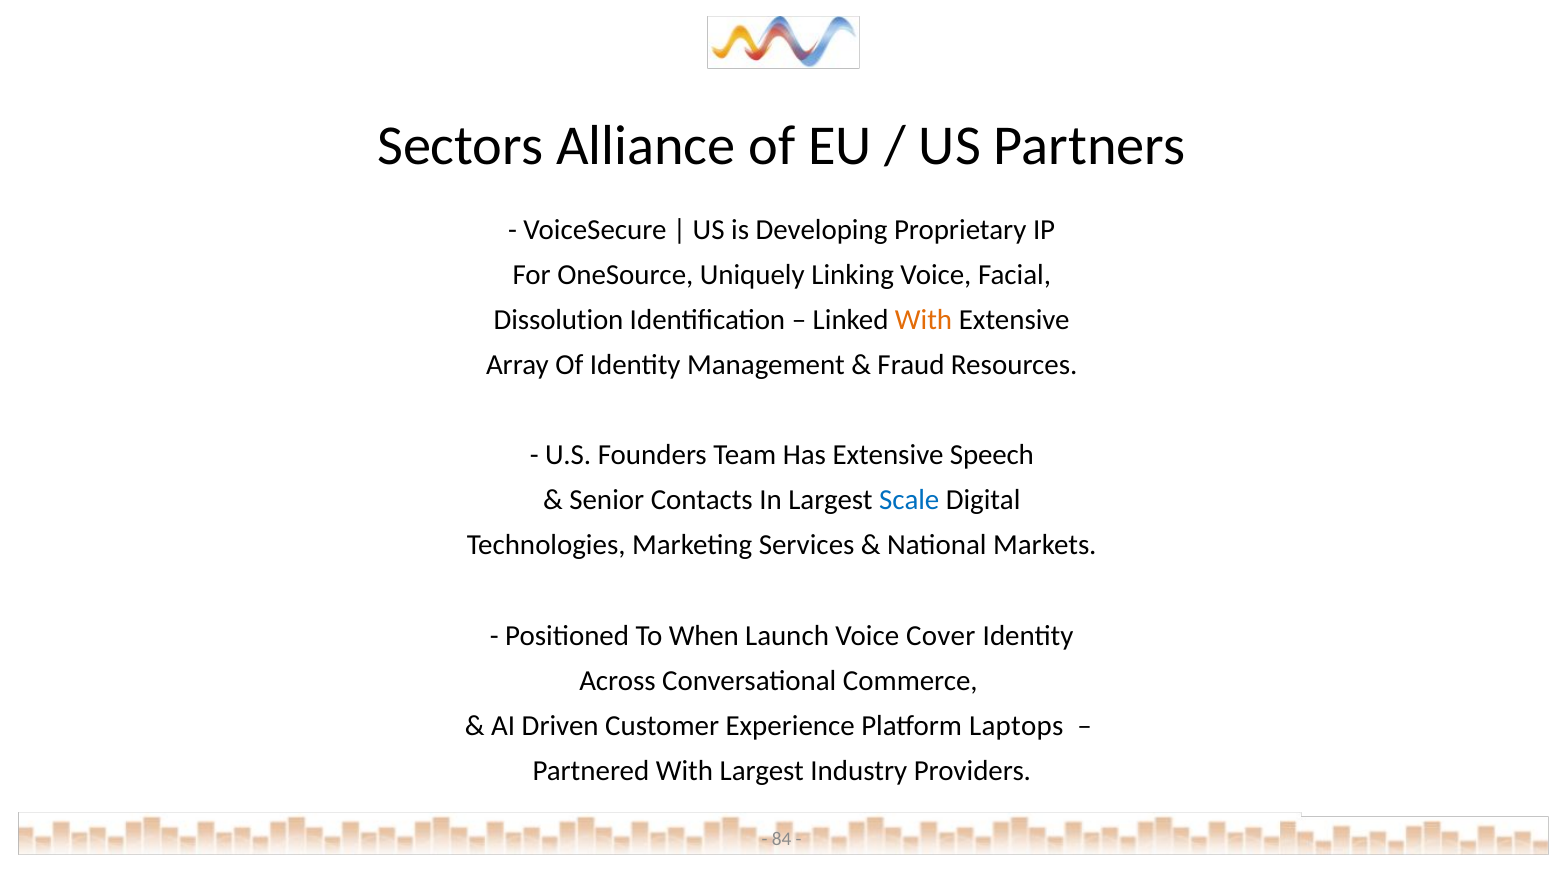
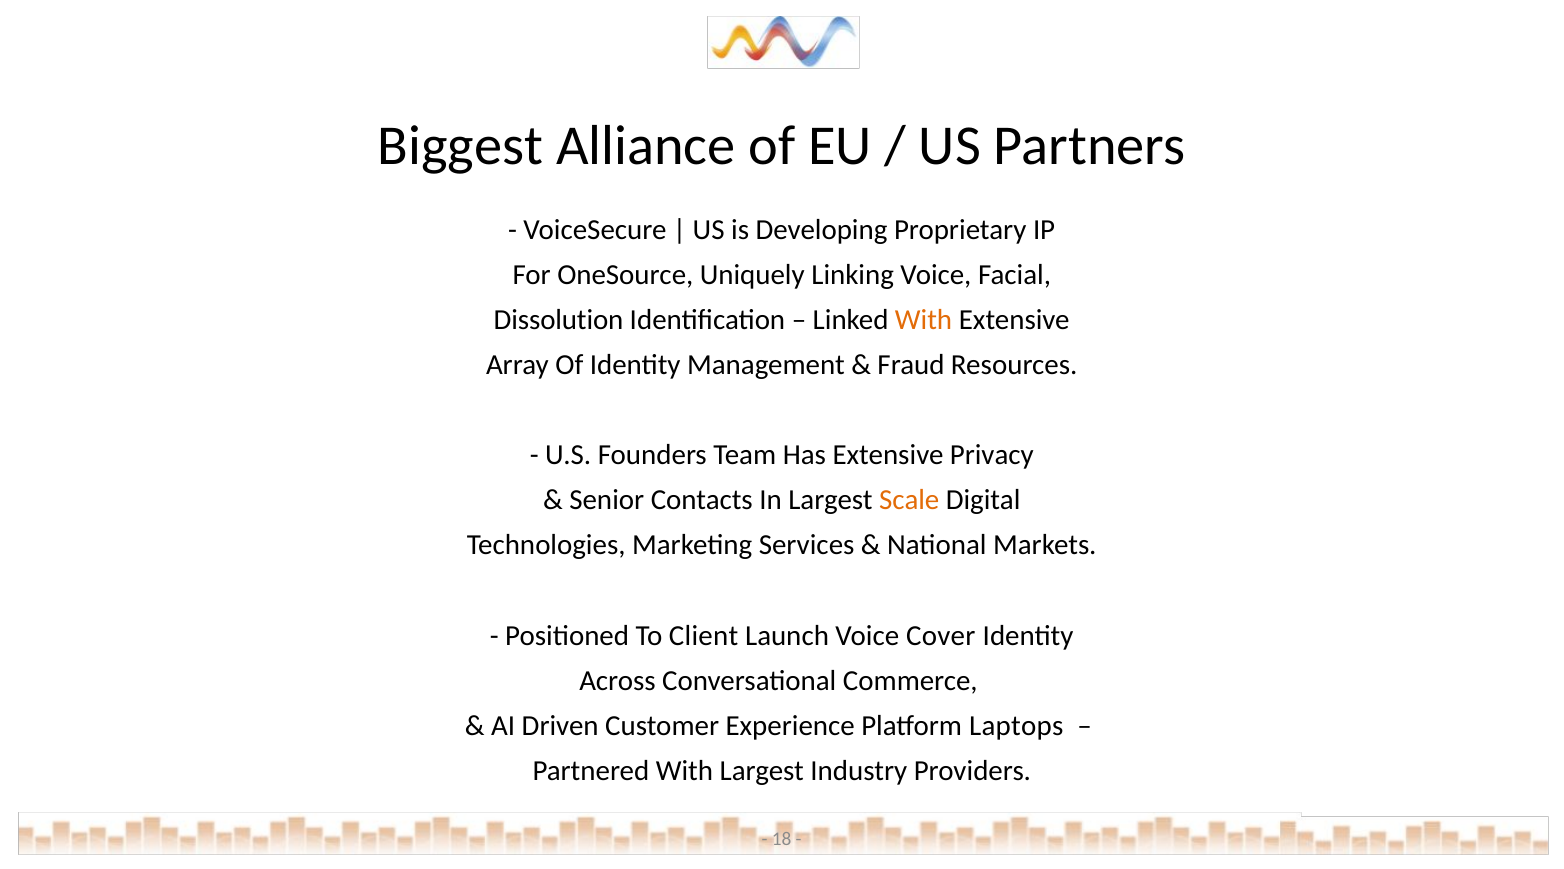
Sectors: Sectors -> Biggest (460, 146)
Speech: Speech -> Privacy (992, 455)
Scale colour: blue -> orange (909, 500)
When: When -> Client (704, 635)
84: 84 -> 18 (782, 839)
